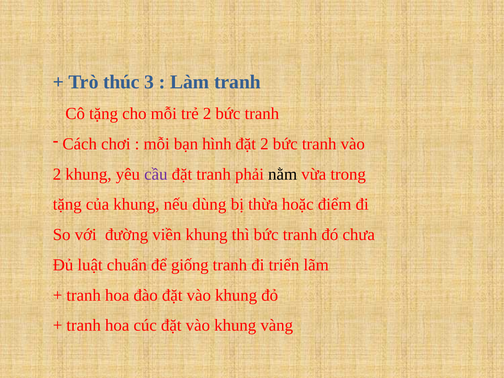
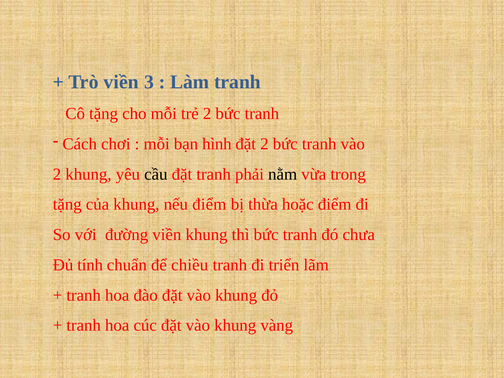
Trò thúc: thúc -> viền (121, 82)
cầu colour: purple -> black (156, 174)
nếu dùng: dùng -> điểm (209, 204)
luật: luật -> tính (90, 265)
giống: giống -> chiều (190, 265)
